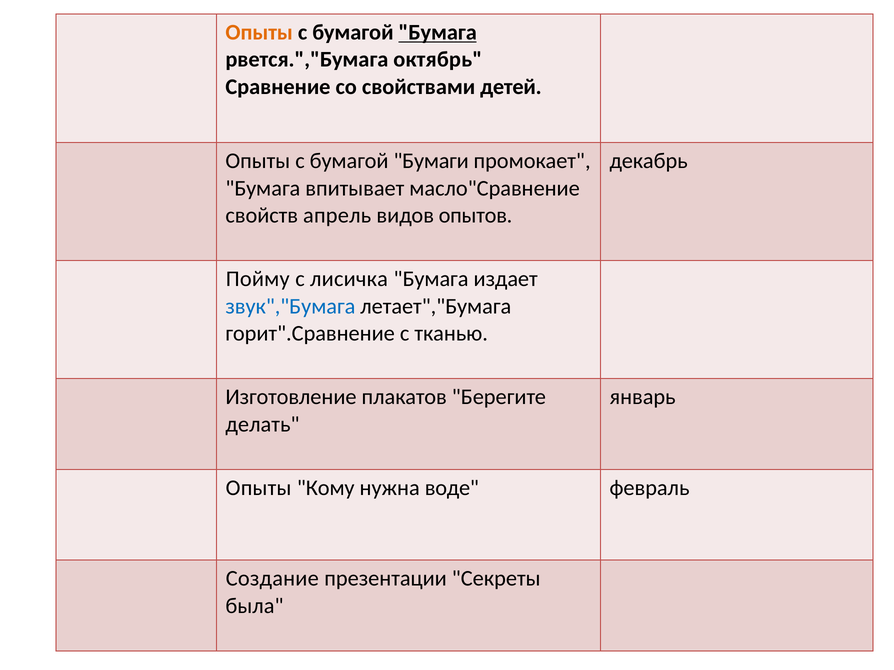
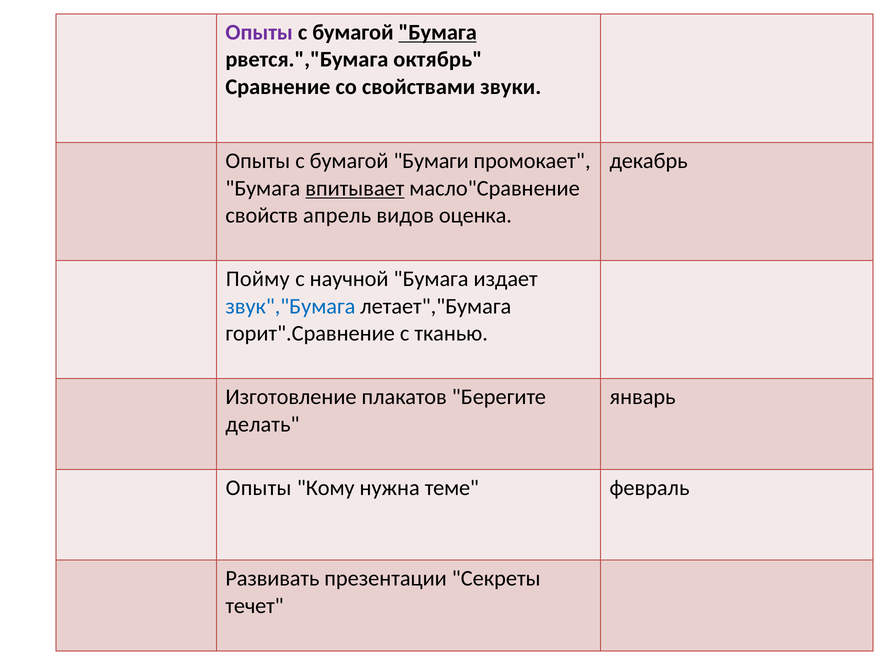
Опыты colour: orange -> purple (259, 32)
детей: детей -> звуки (511, 87)
впитывает underline: none -> present (355, 188)
опытов: опытов -> оценка (475, 216)
лисичка: лисичка -> научной (349, 279)
воде: воде -> теме (452, 488)
Создание: Создание -> Развивать (272, 579)
была: была -> течет (255, 606)
